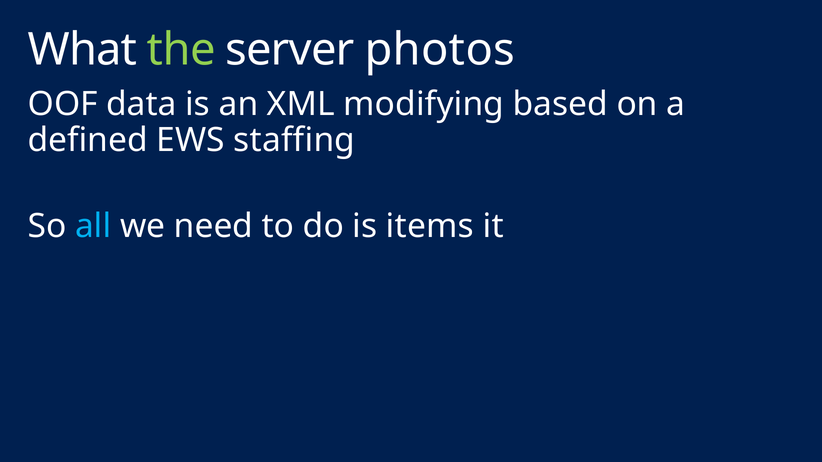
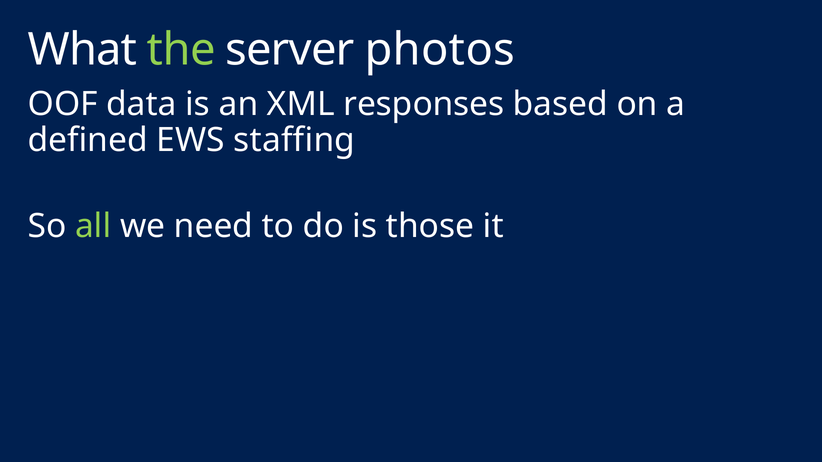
modifying: modifying -> responses (424, 104)
all colour: light blue -> light green (93, 226)
items: items -> those (430, 226)
